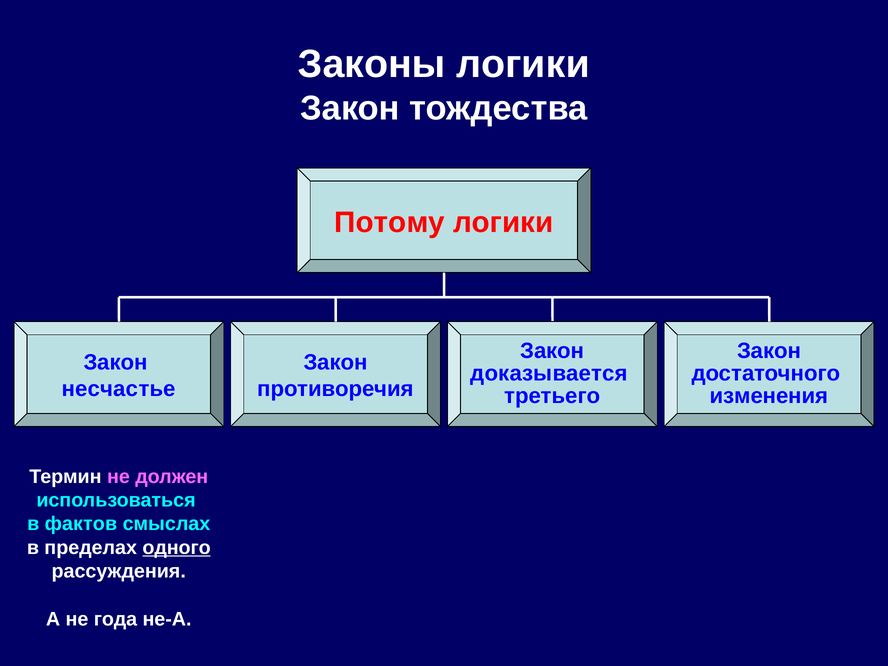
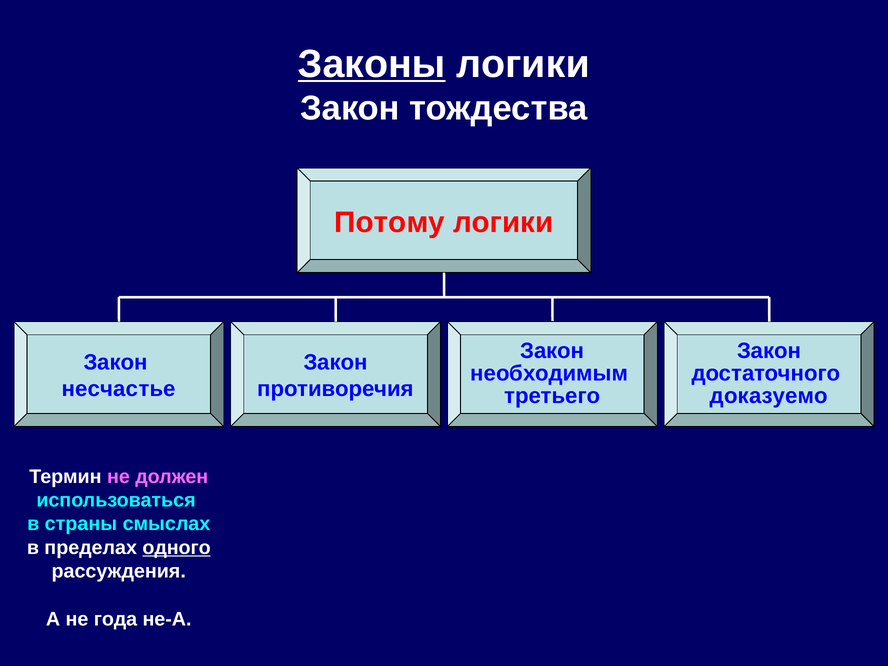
Законы underline: none -> present (372, 64)
доказывается: доказывается -> необходимым (549, 374)
изменения: изменения -> доказуемо (769, 396)
фактов: фактов -> страны (81, 524)
